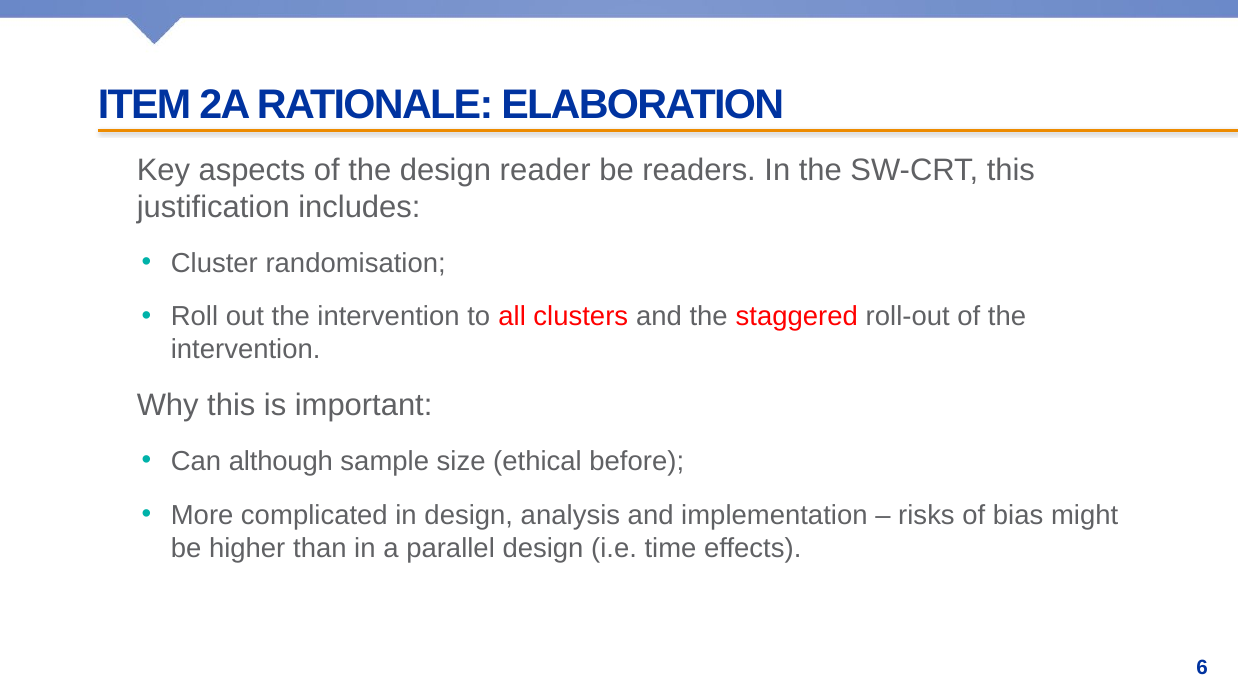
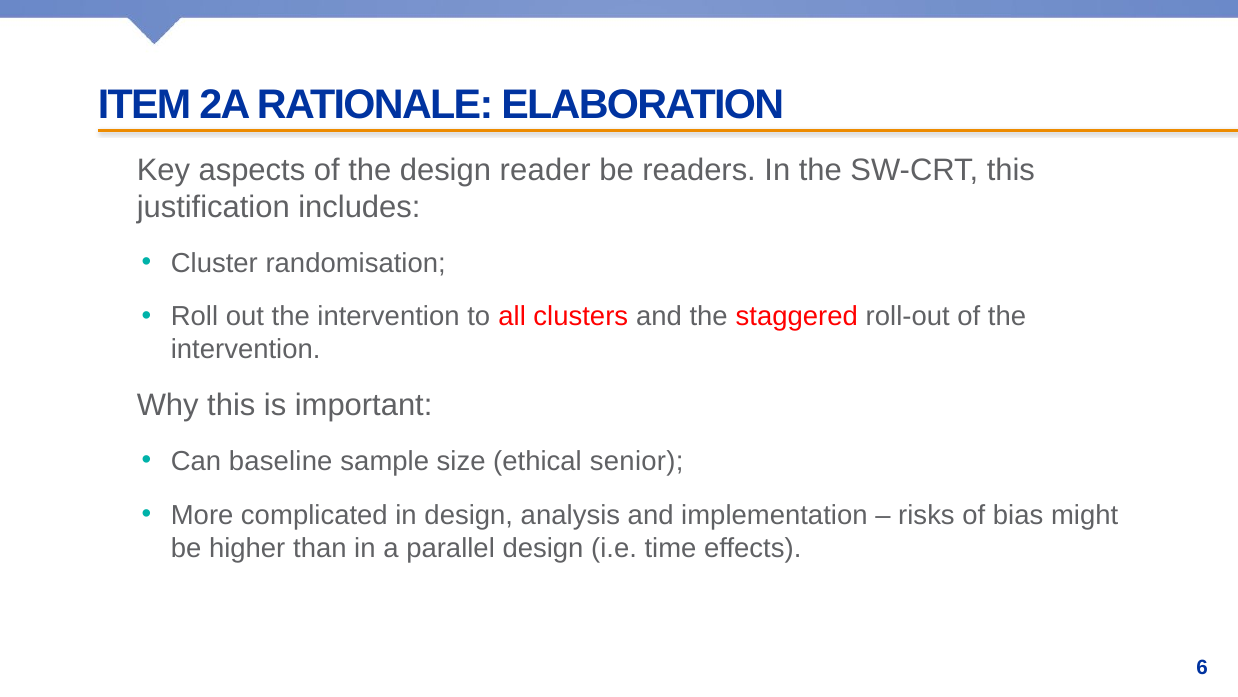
although: although -> baseline (281, 461)
before: before -> senior (637, 461)
